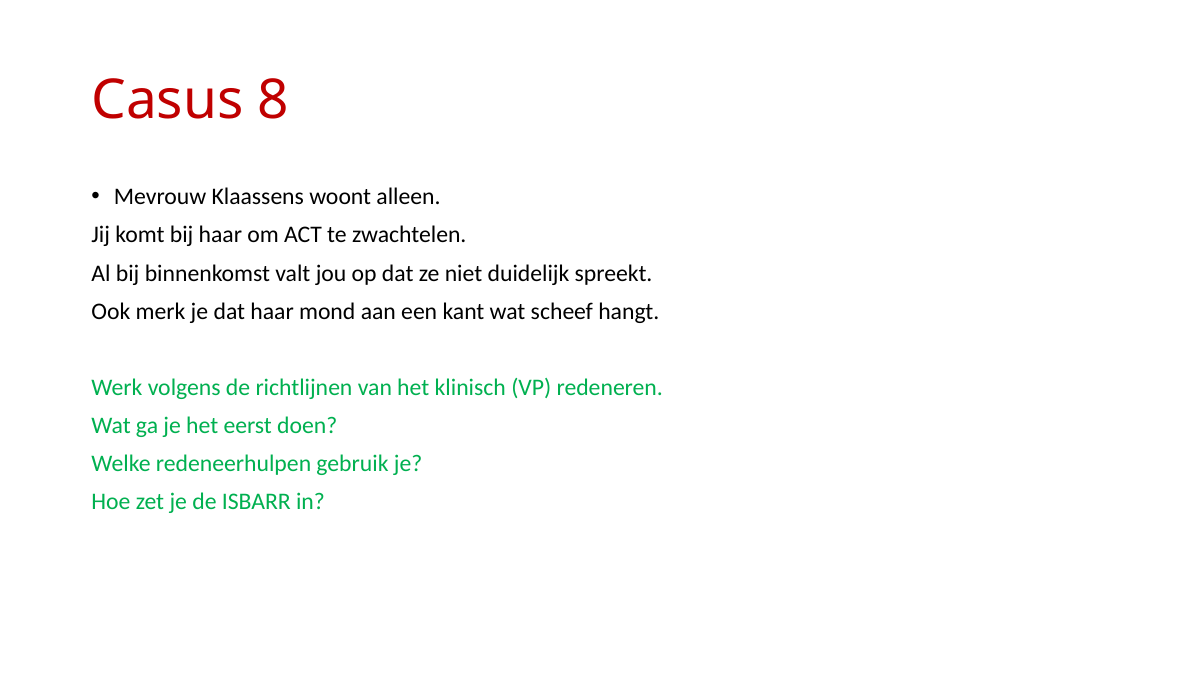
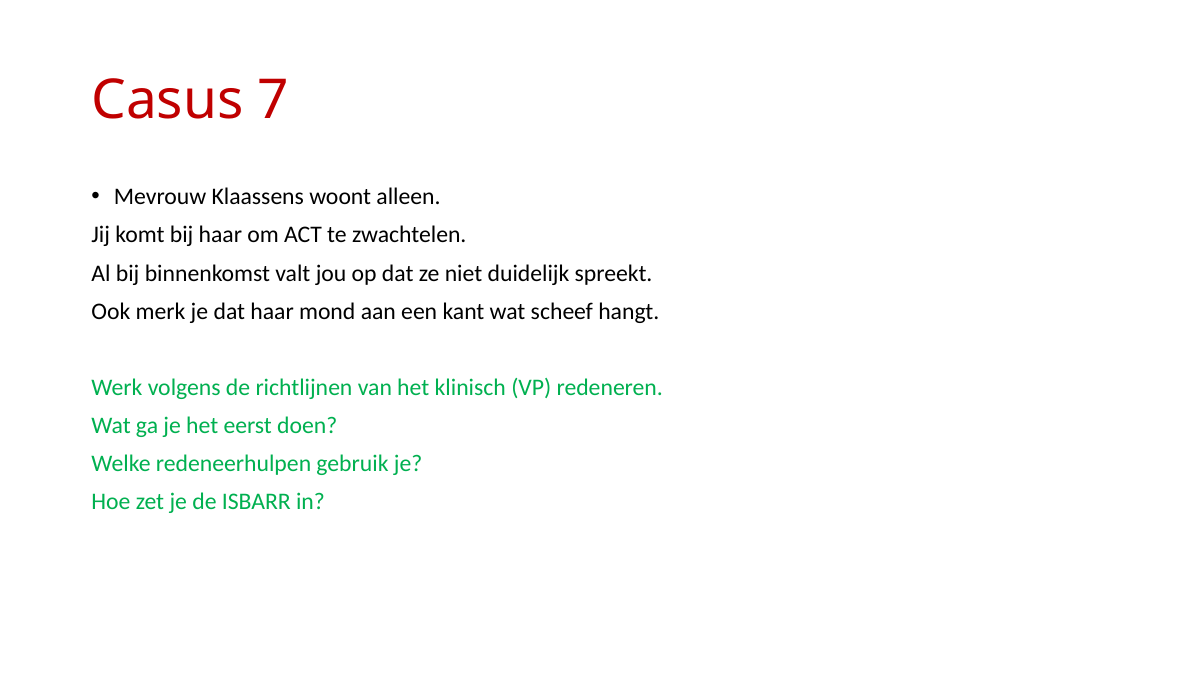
8: 8 -> 7 (274, 101)
